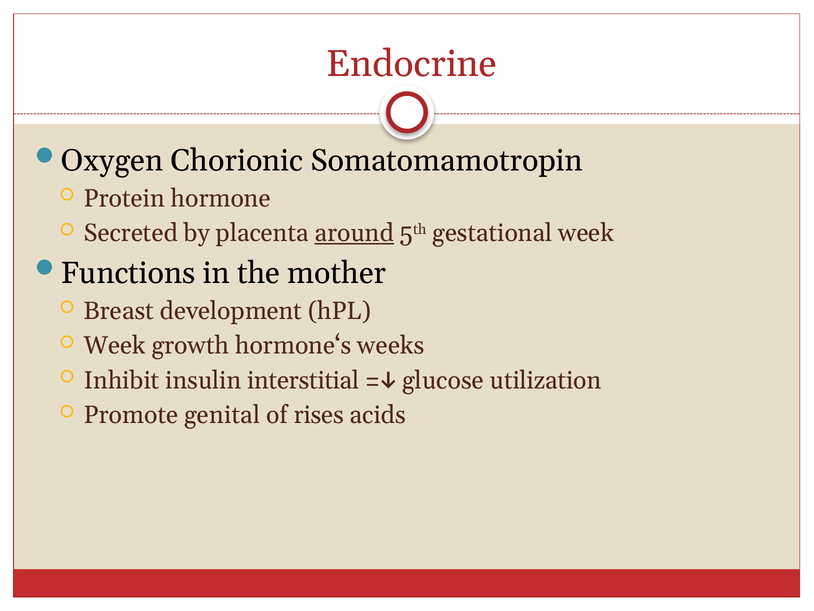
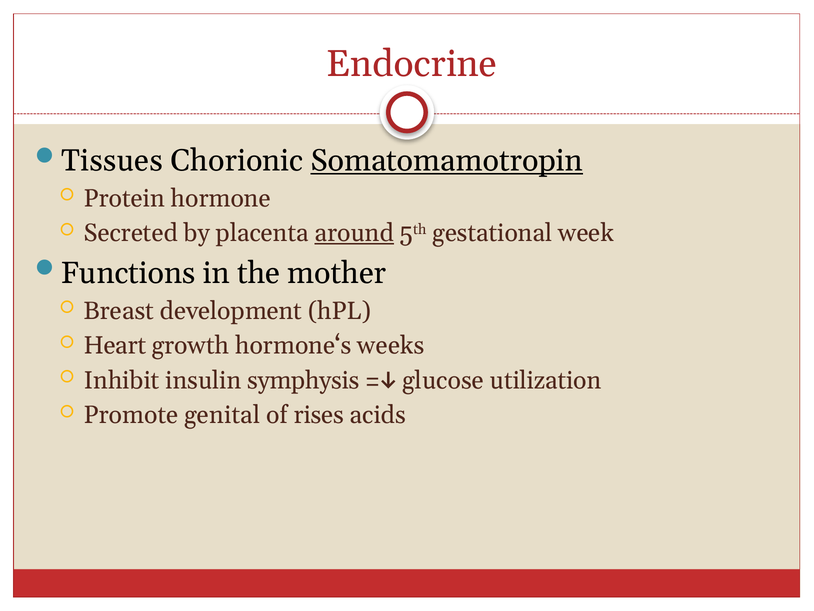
Oxygen: Oxygen -> Tissues (112, 160)
Somatomamotropin underline: none -> present (447, 160)
Week: Week -> Heart (115, 345)
interstitial: interstitial -> symphysis (303, 380)
